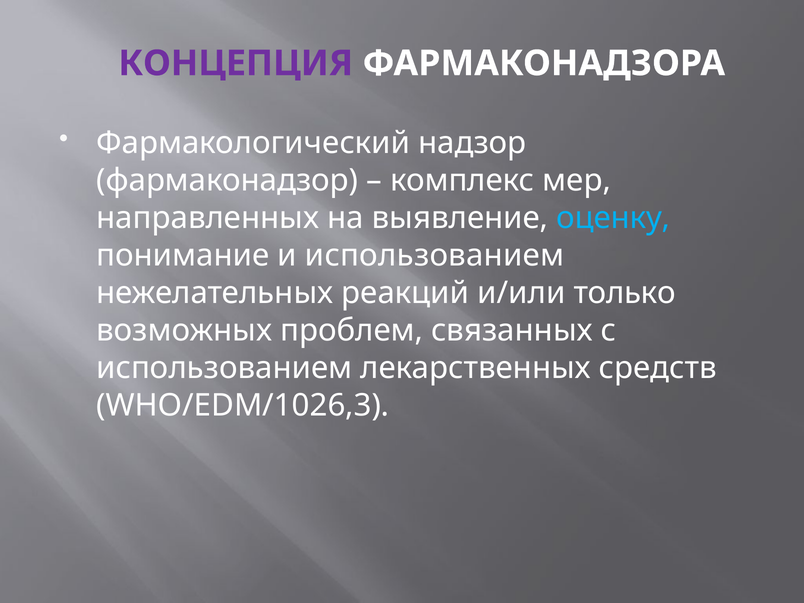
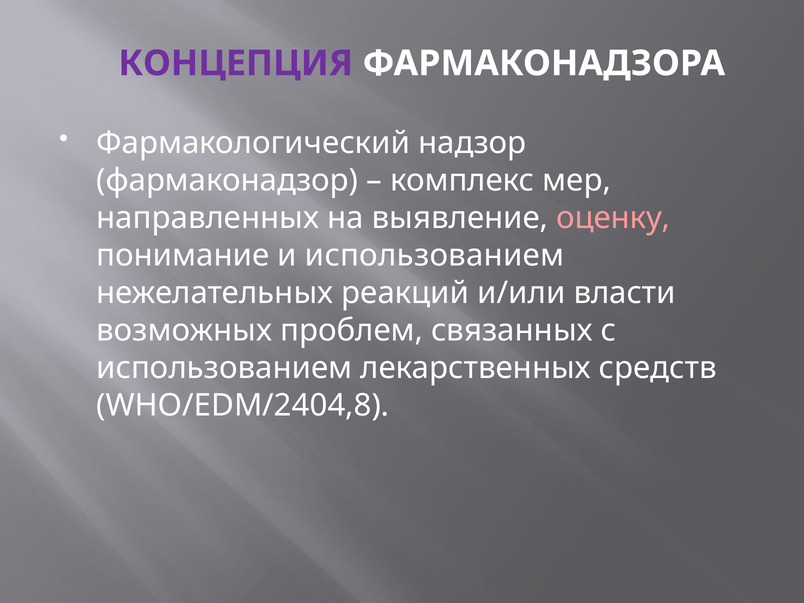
оценку colour: light blue -> pink (613, 218)
только: только -> власти (625, 293)
WHO/EDM/1026,3: WHO/EDM/1026,3 -> WHO/EDM/2404,8 (243, 406)
